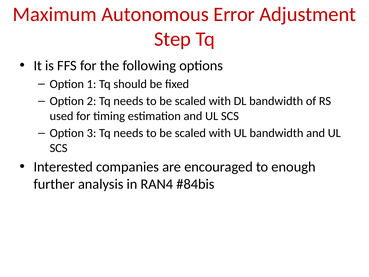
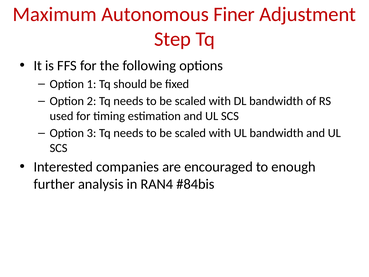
Error: Error -> Finer (234, 14)
